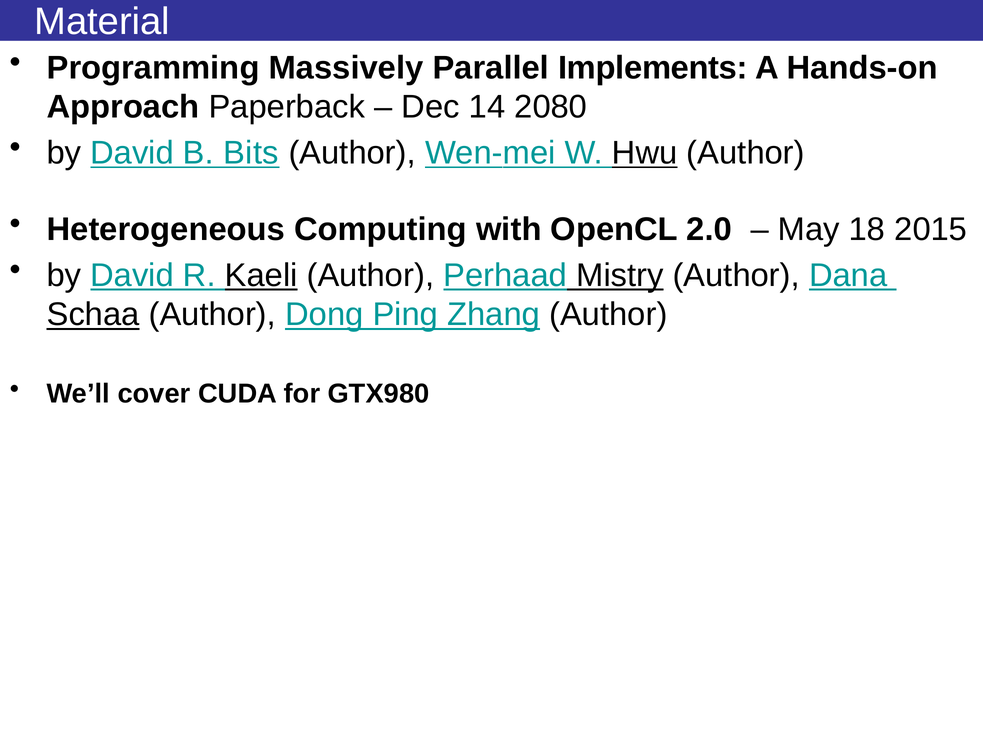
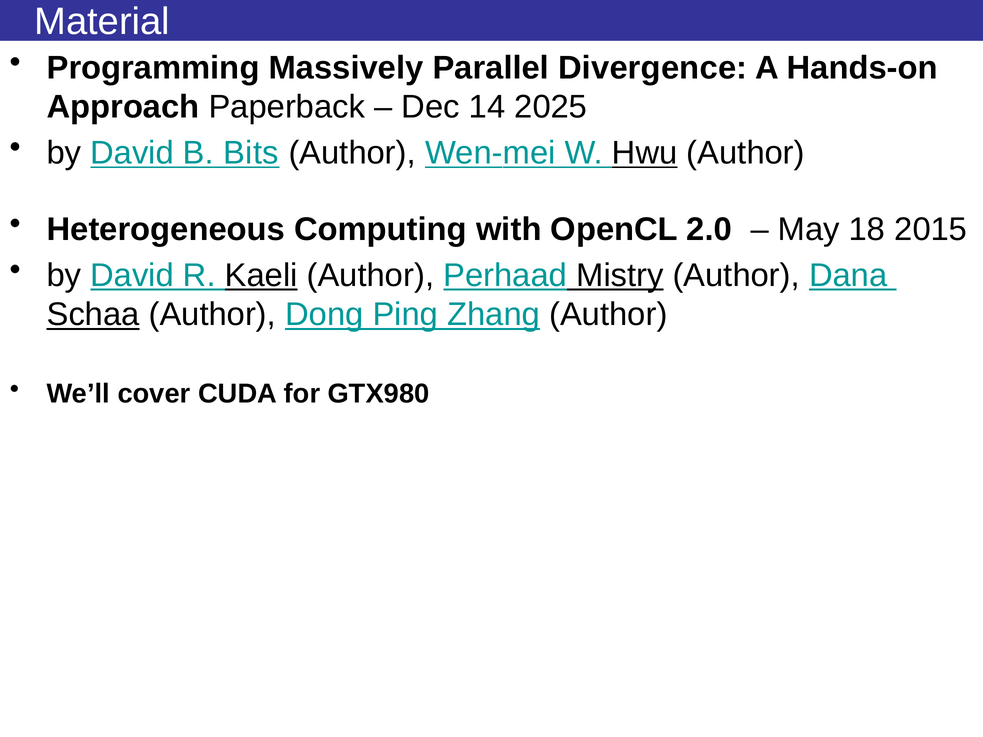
Implements: Implements -> Divergence (653, 68)
2080: 2080 -> 2025 (551, 107)
